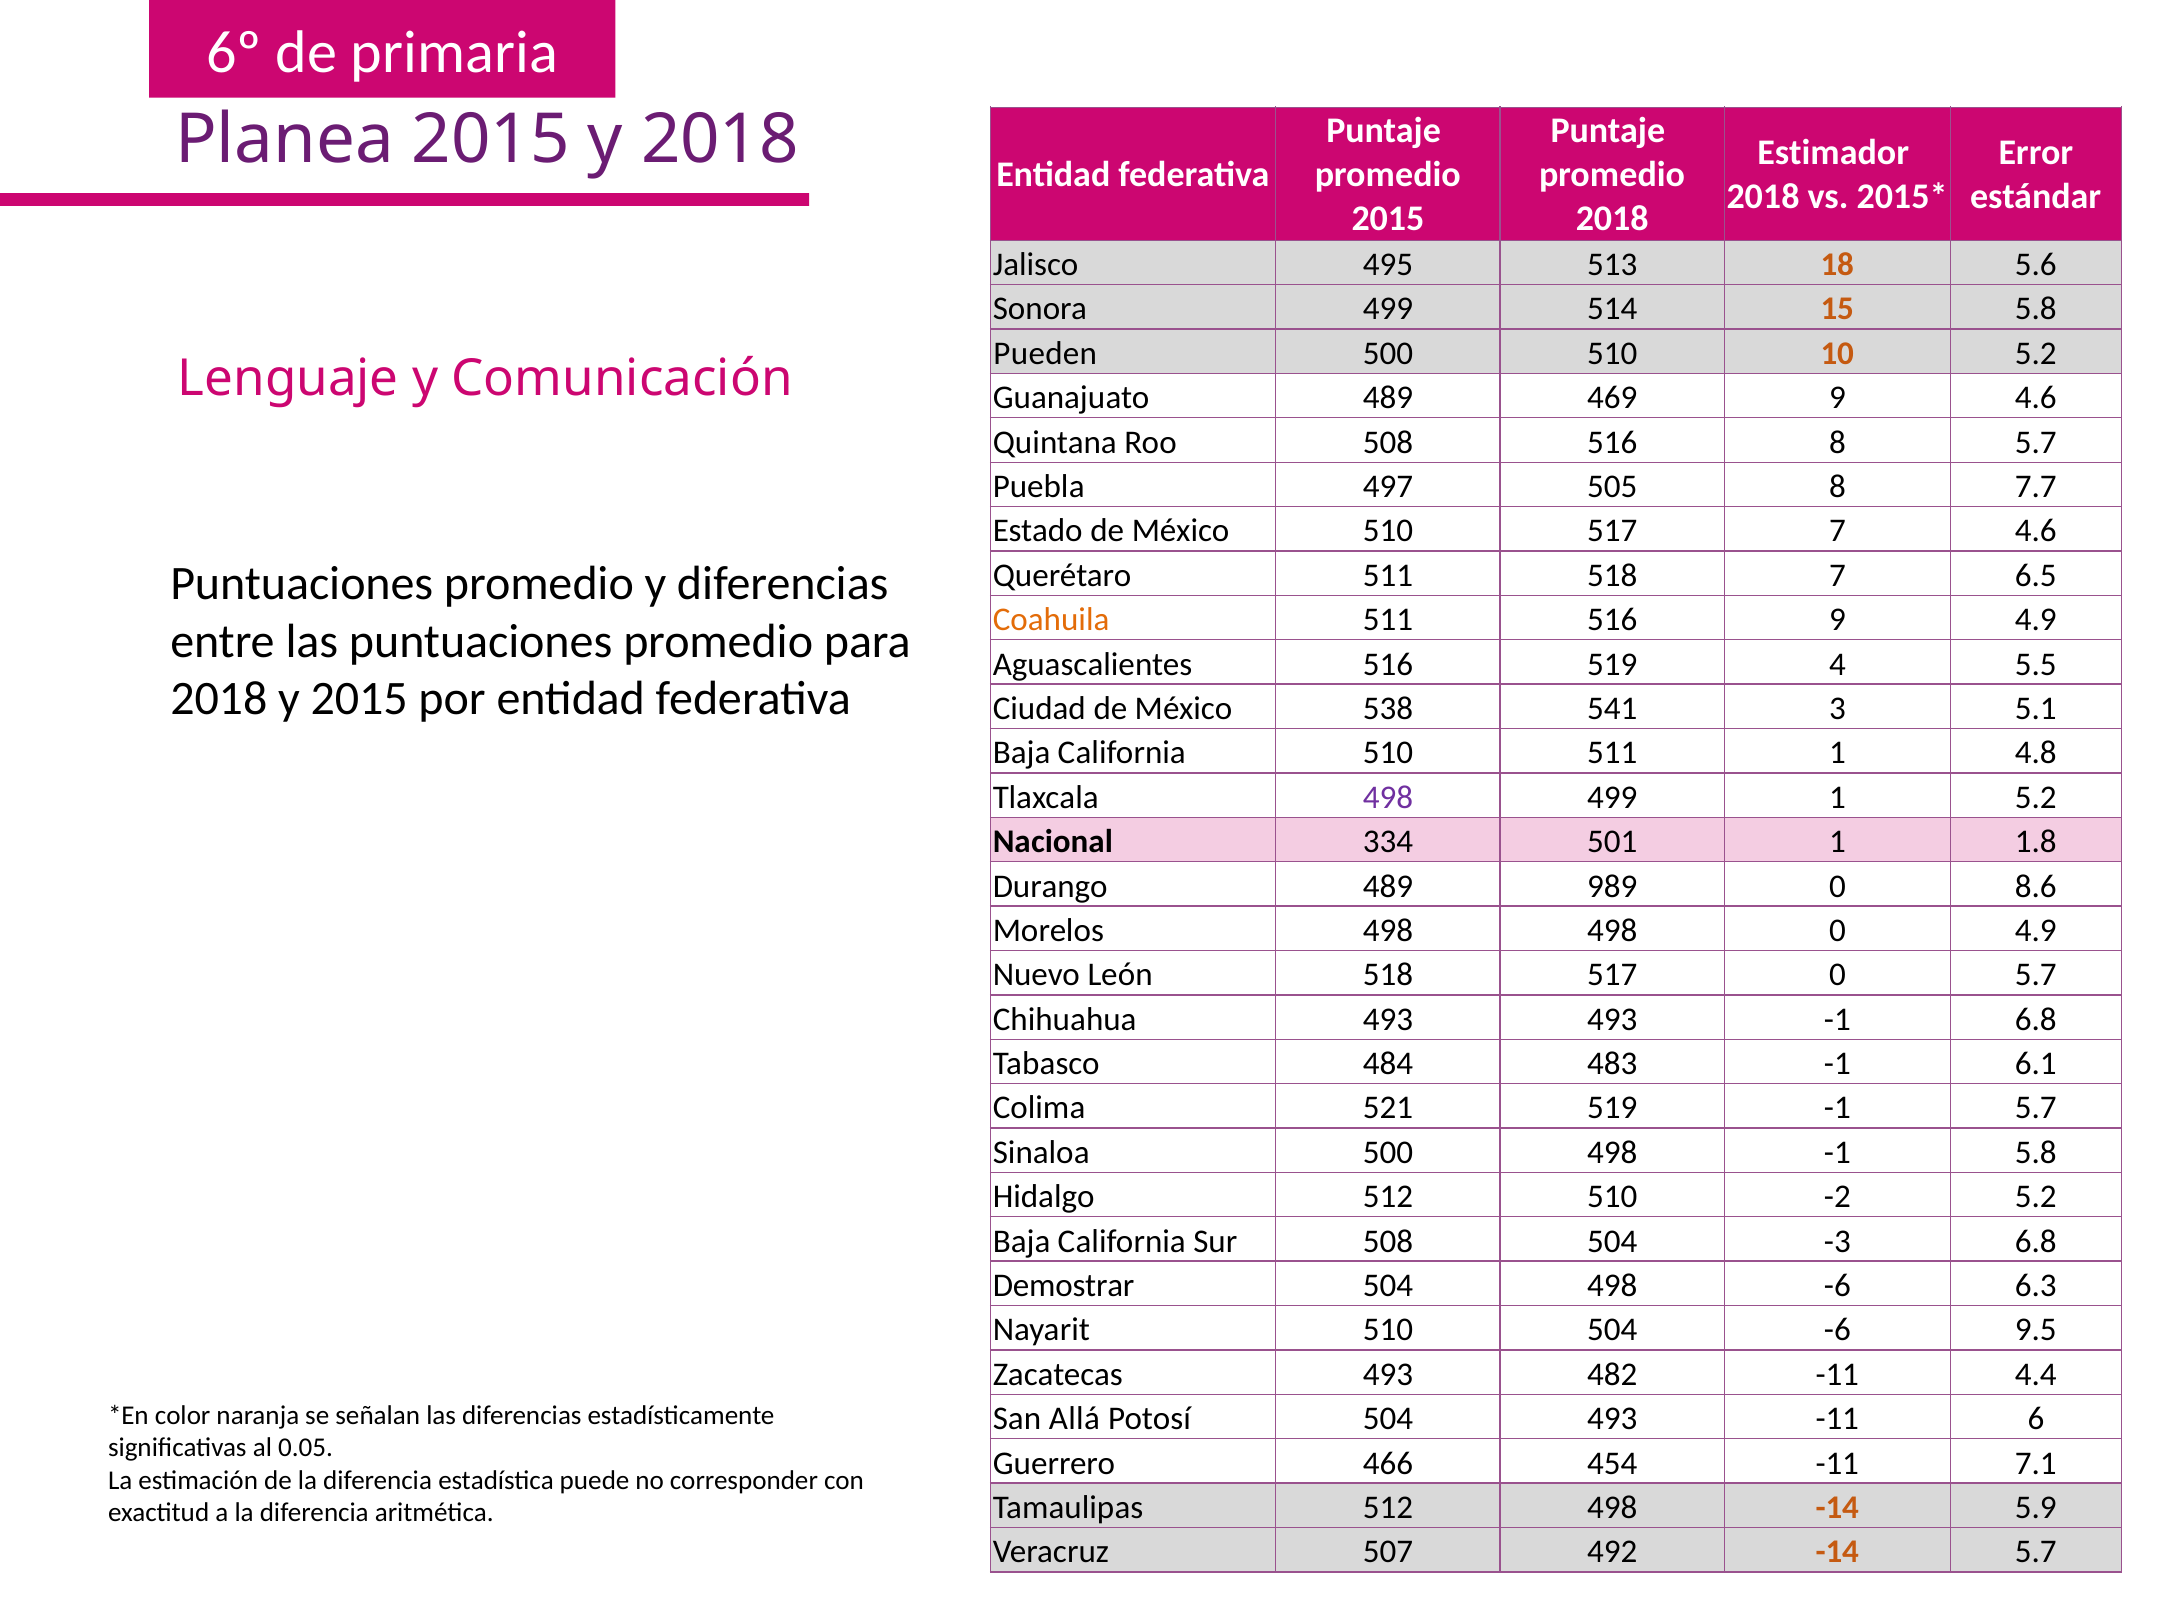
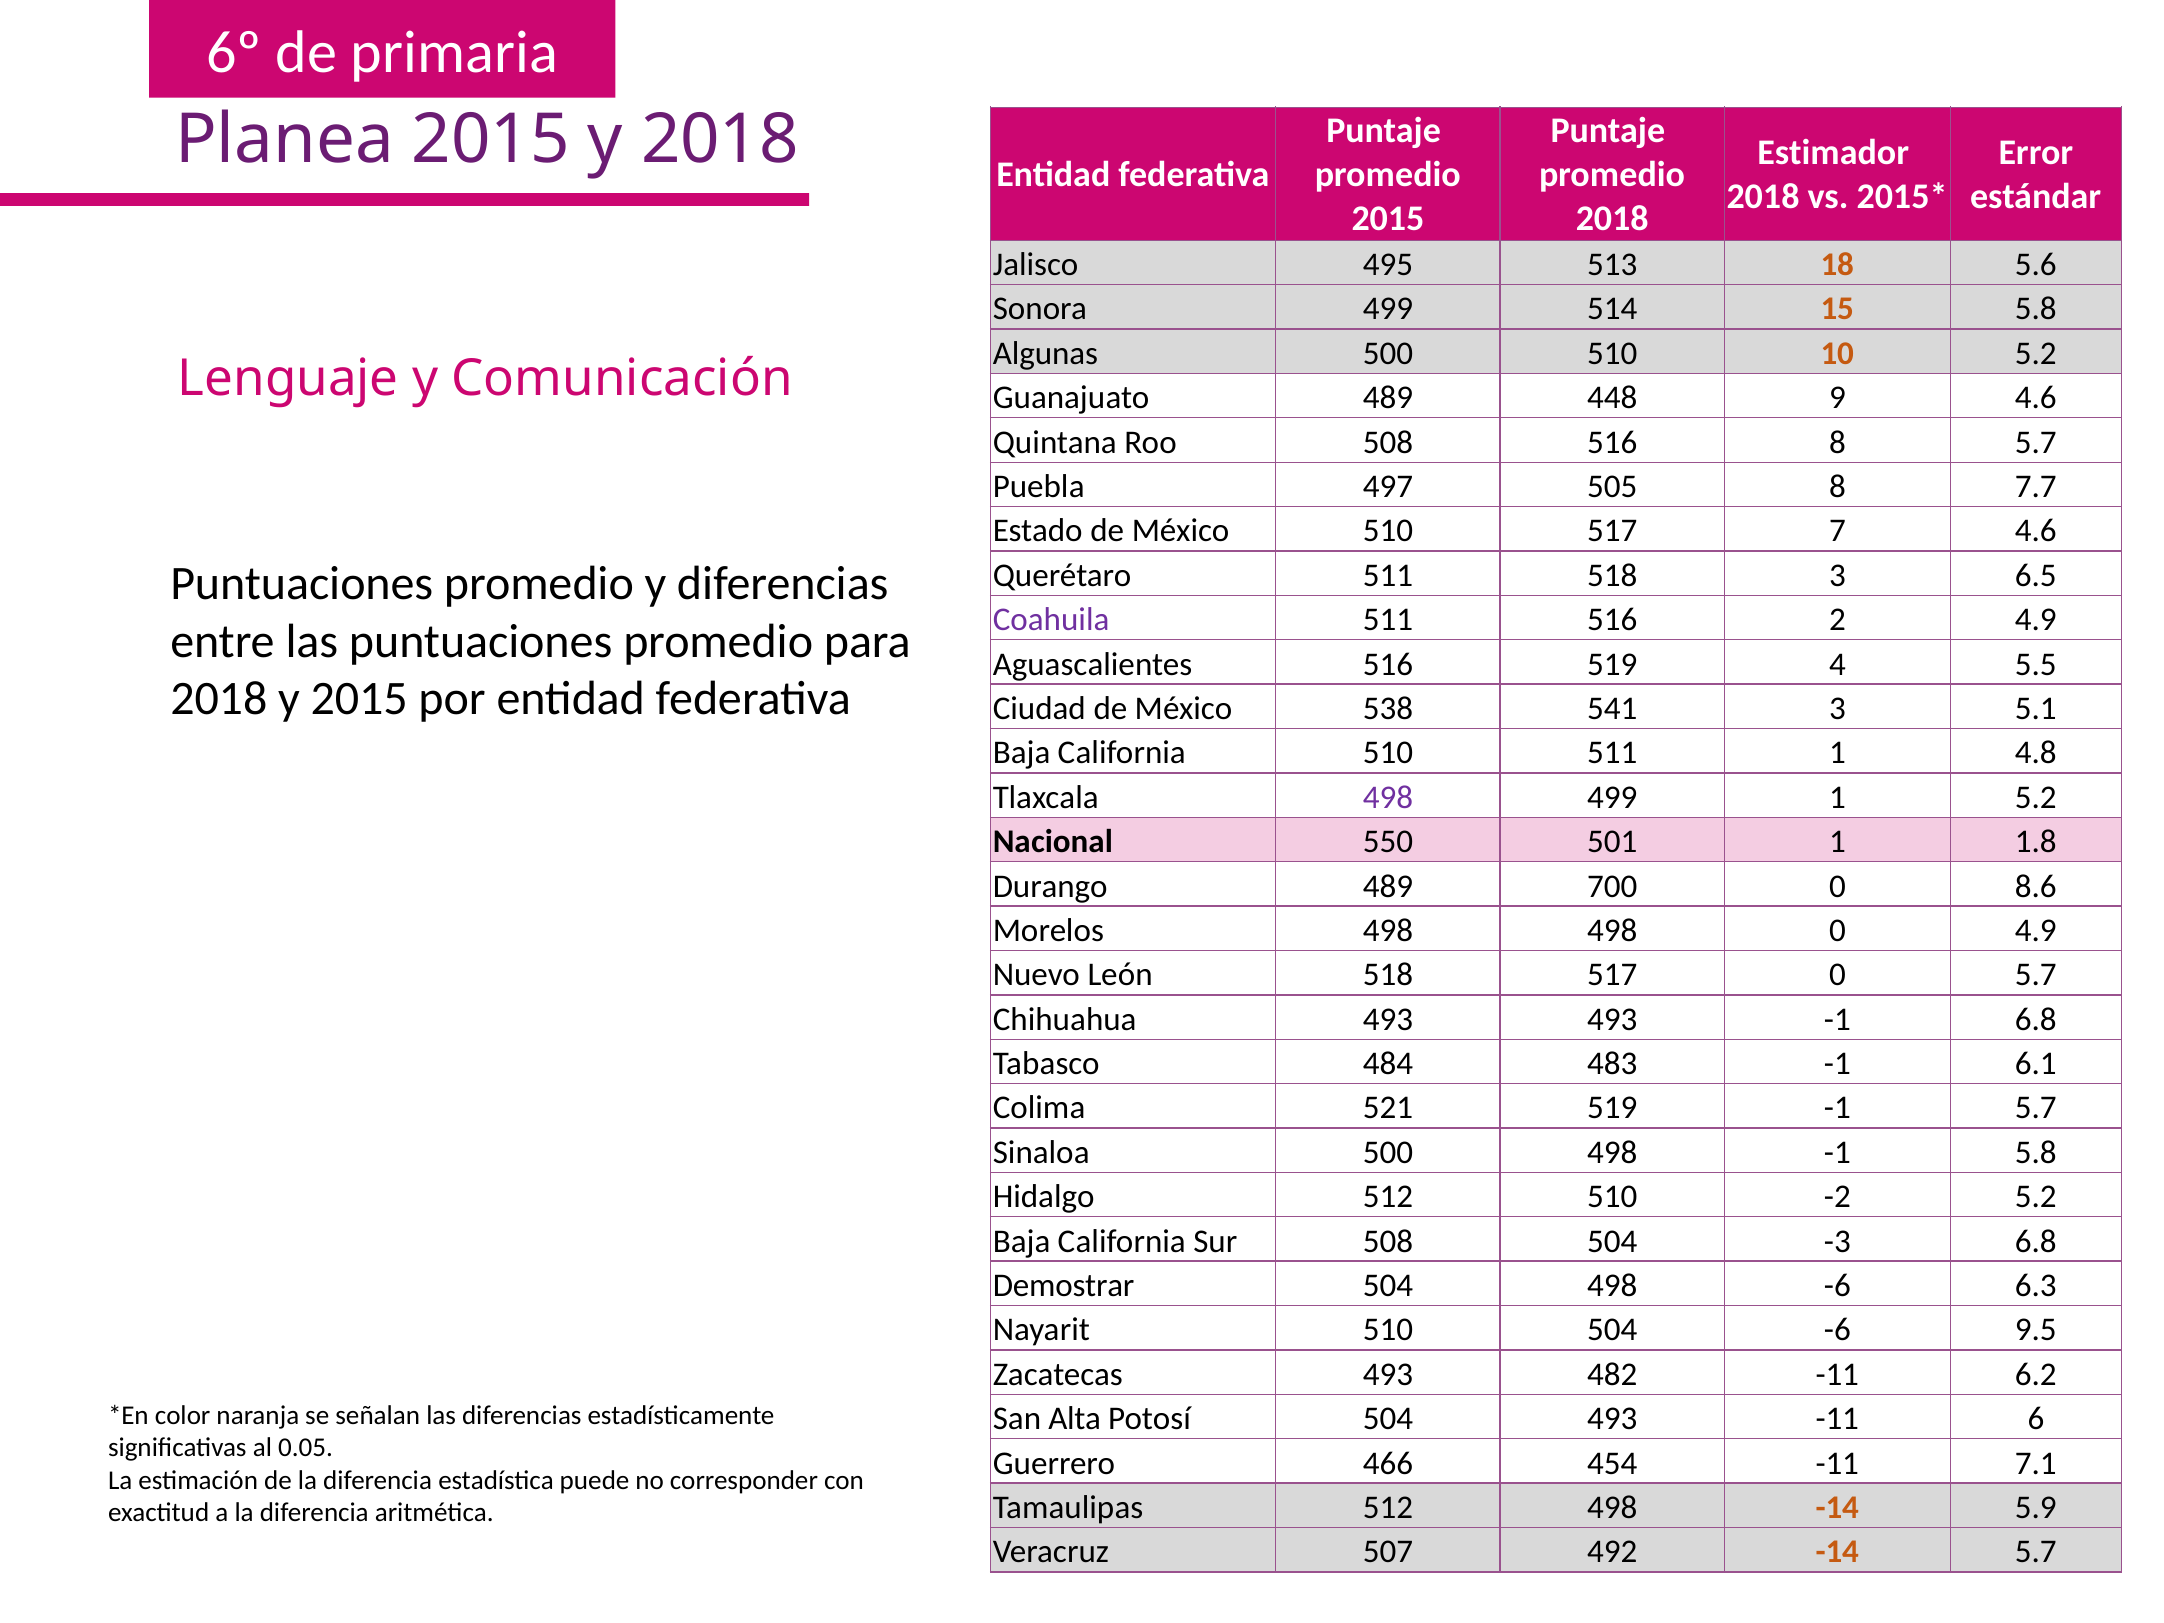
Pueden: Pueden -> Algunas (1045, 353)
469: 469 -> 448 (1612, 398)
518 7: 7 -> 3 (1837, 575)
Coahuila colour: orange -> purple (1051, 620)
516 9: 9 -> 2 (1837, 620)
334: 334 -> 550 (1388, 842)
989: 989 -> 700 (1612, 886)
4.4: 4.4 -> 6.2 (2036, 1374)
Allá: Allá -> Alta (1075, 1419)
